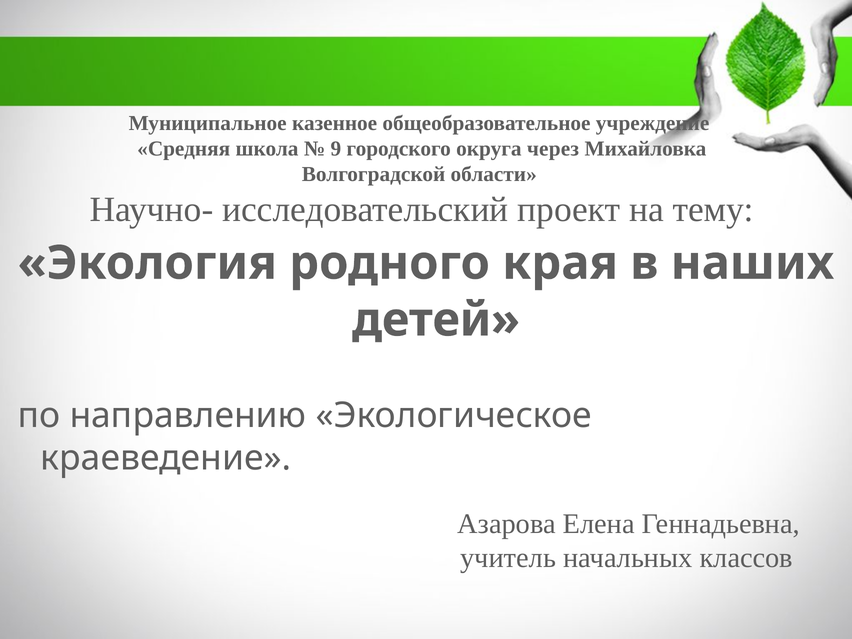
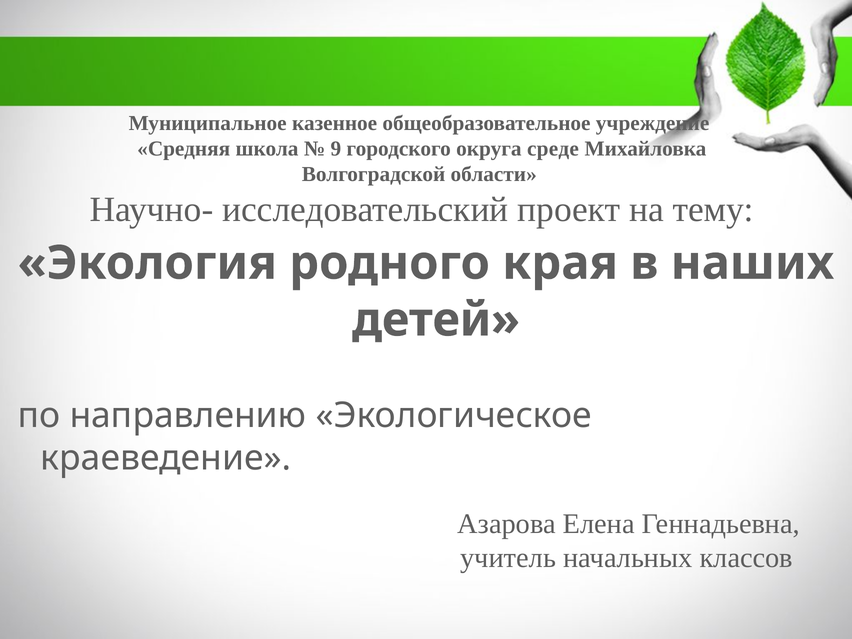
через: через -> среде (553, 149)
